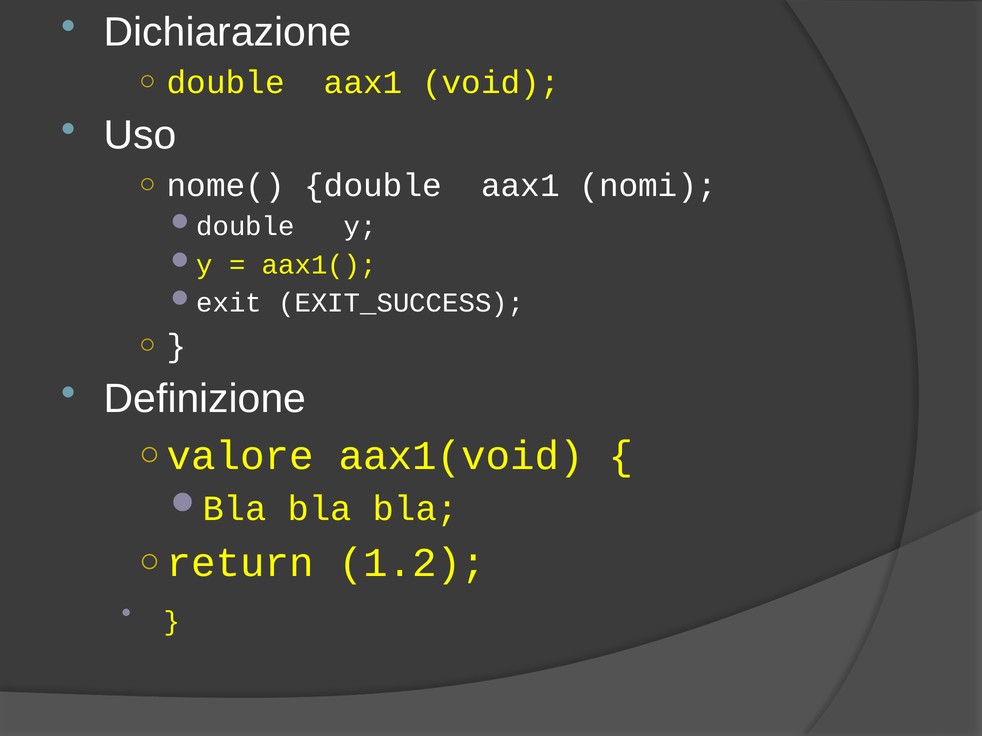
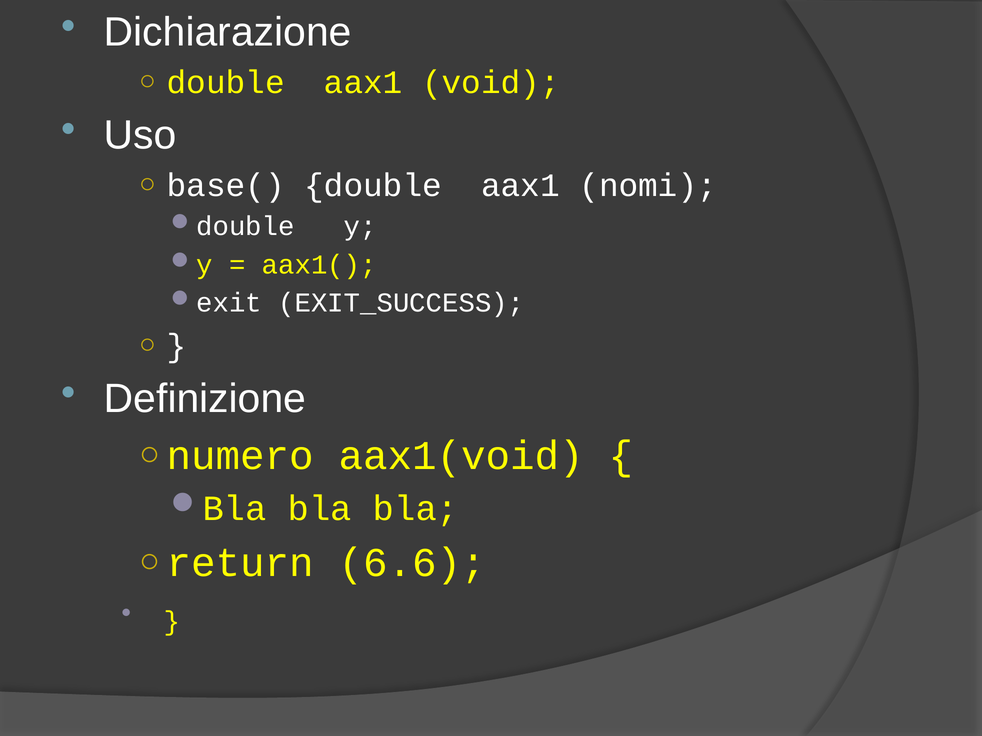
nome(: nome( -> base( (226, 186)
valore: valore -> numero (240, 456)
1.2: 1.2 -> 6.6 (412, 563)
